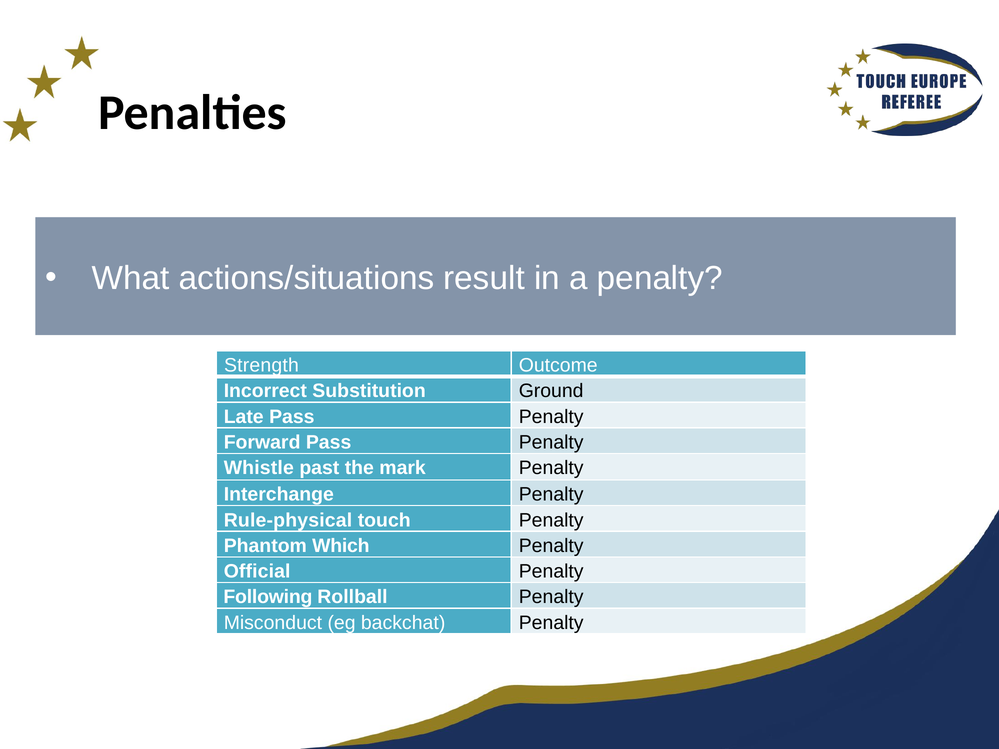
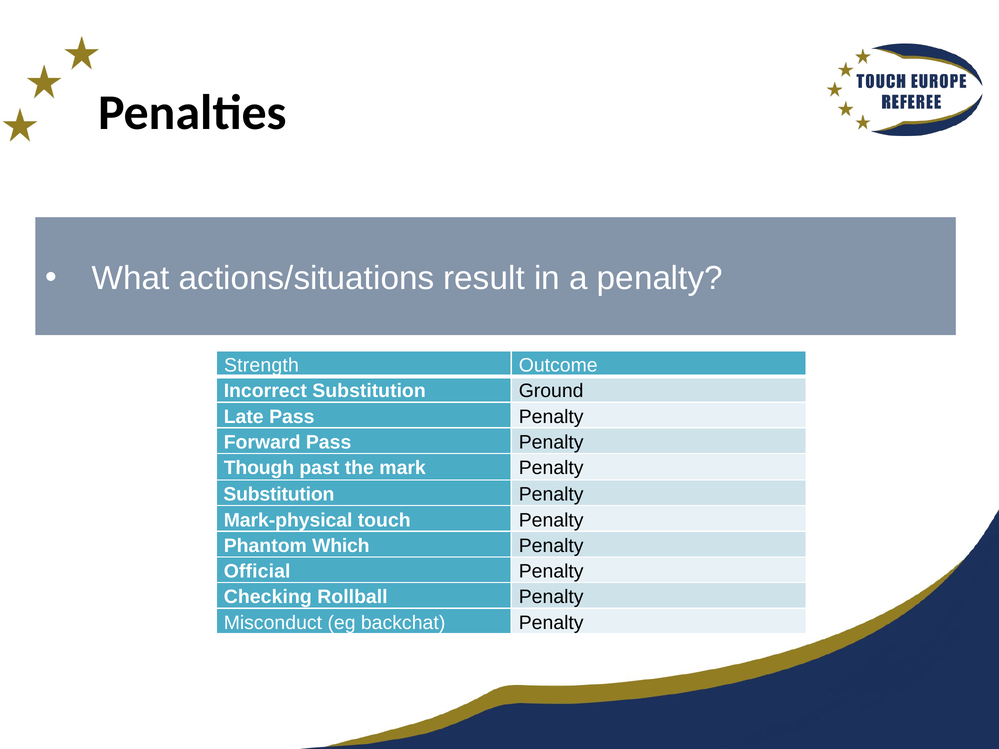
Whistle: Whistle -> Though (259, 468)
Interchange: Interchange -> Substitution (279, 495)
Rule-physical: Rule-physical -> Mark-physical (288, 520)
Following: Following -> Checking (268, 597)
